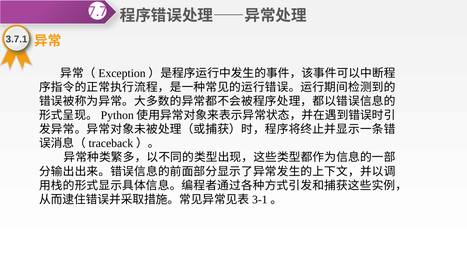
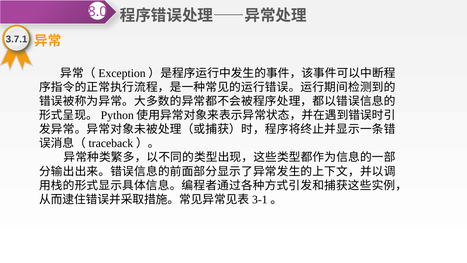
7.7: 7.7 -> 8.0 (98, 12)
